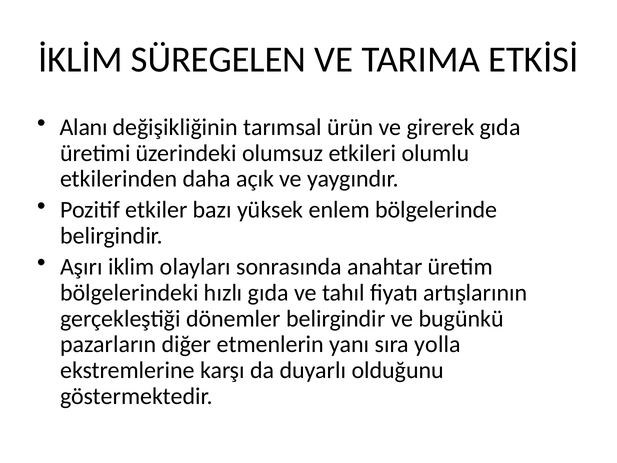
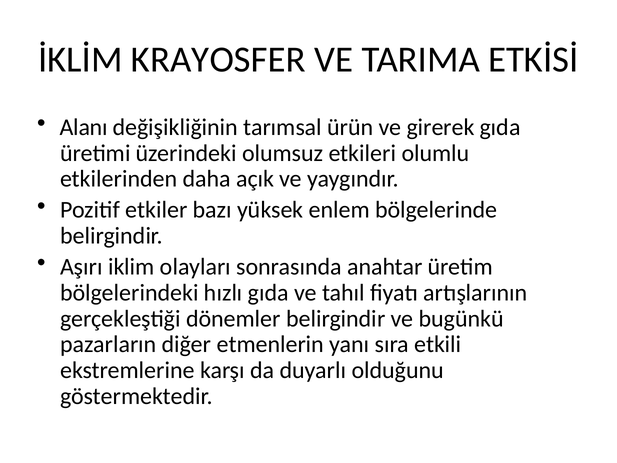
SÜREGELEN: SÜREGELEN -> KRAYOSFER (218, 60)
yolla: yolla -> etkili (438, 344)
